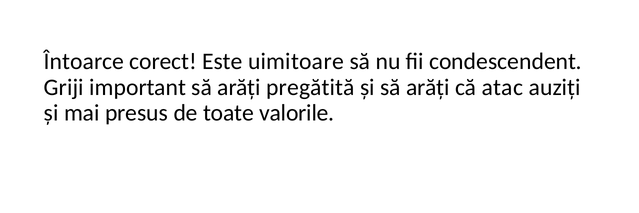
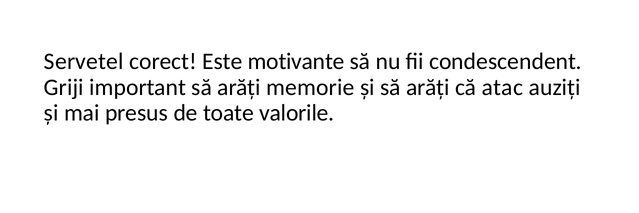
Întoarce: Întoarce -> Servetel (84, 62)
uimitoare: uimitoare -> motivante (296, 62)
pregătită: pregătită -> memorie (310, 87)
